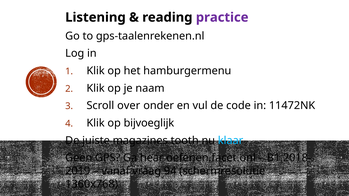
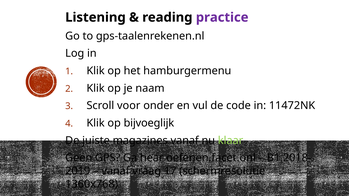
over: over -> voor (129, 106)
magazines tooth: tooth -> vanaf (185, 141)
klaar colour: light blue -> light green (231, 141)
94: 94 -> 17 (170, 171)
